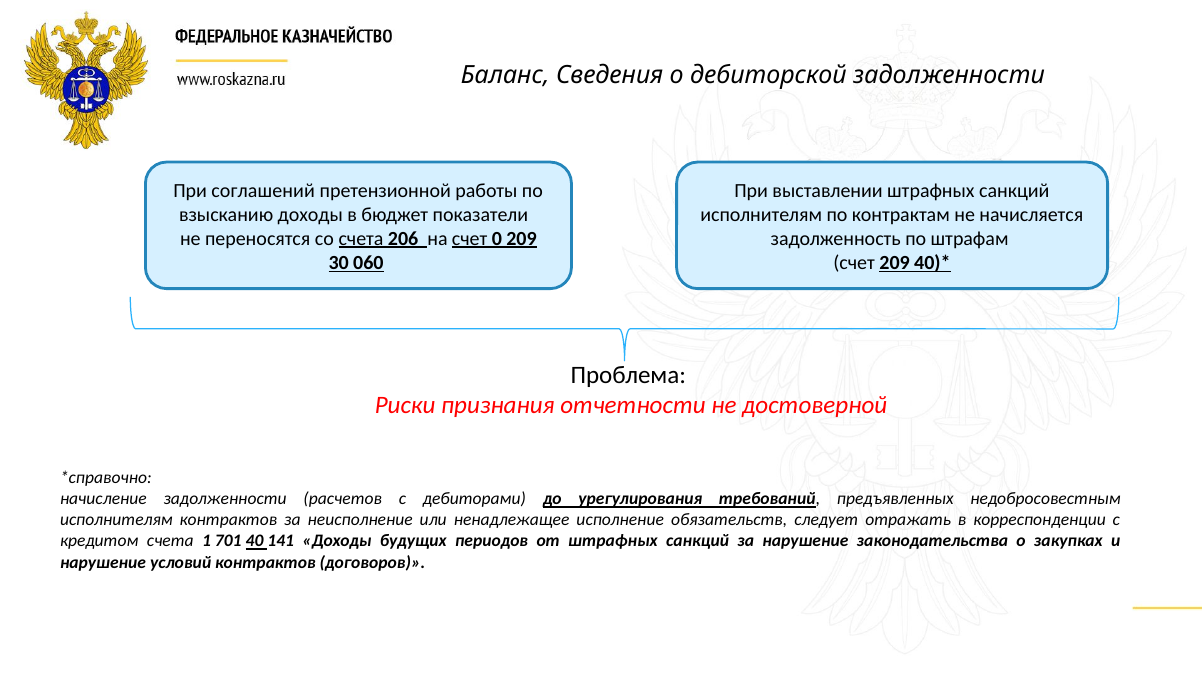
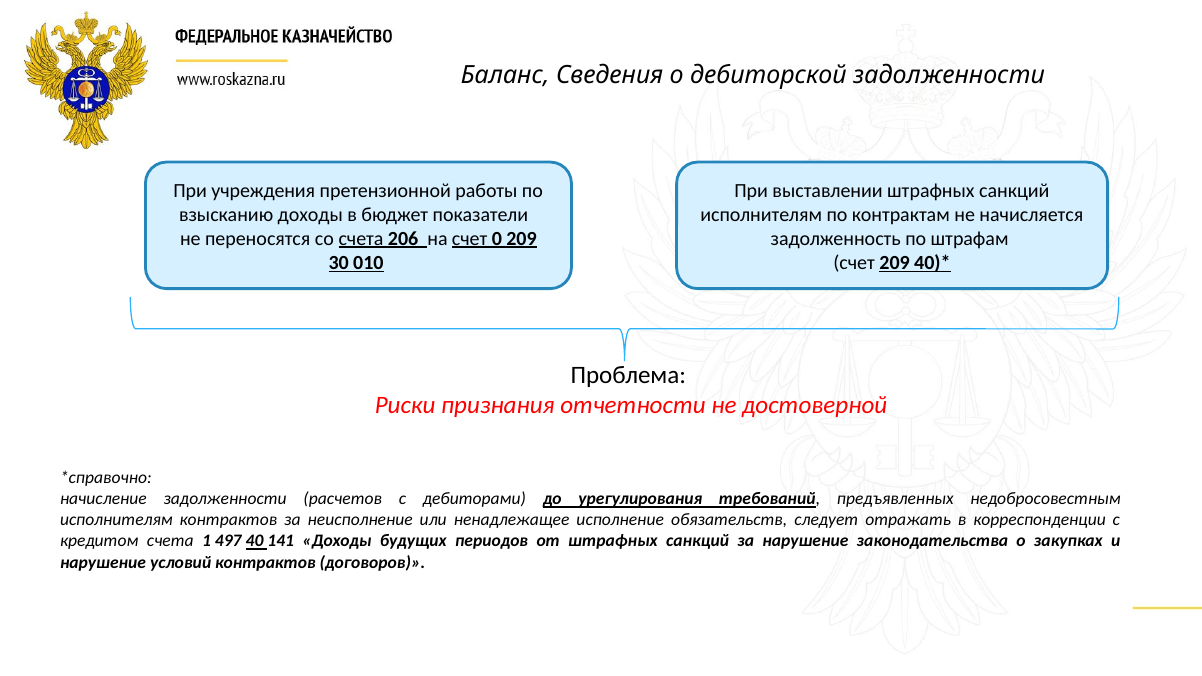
соглашений: соглашений -> учреждения (263, 191)
060: 060 -> 010 (368, 263)
701: 701 -> 497 (228, 541)
